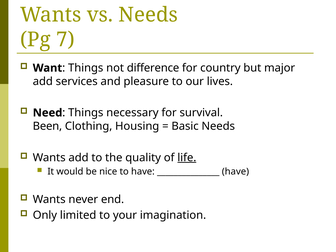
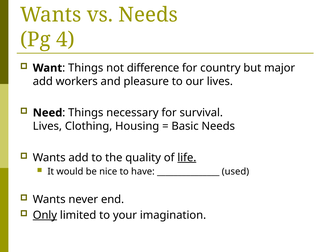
7: 7 -> 4 (65, 40)
services: services -> workers (77, 81)
Been: Been -> Lives (47, 126)
have: have -> used (235, 172)
Only underline: none -> present (45, 215)
